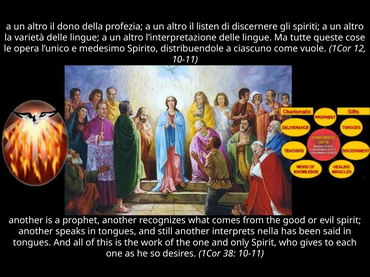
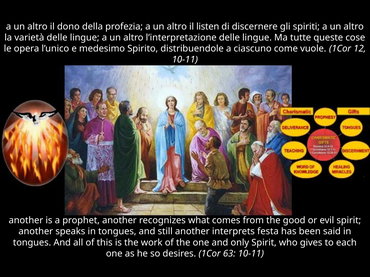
nella: nella -> festa (268, 232)
38: 38 -> 63 (229, 254)
